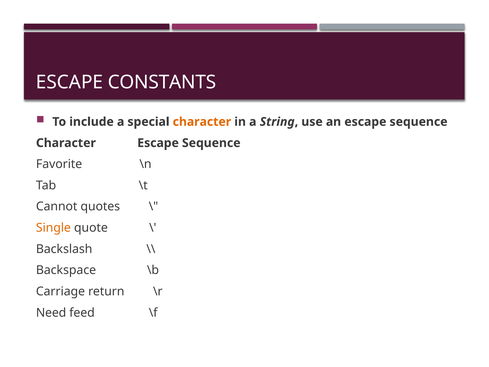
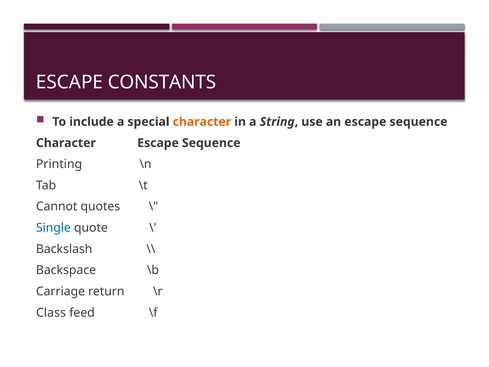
Favorite: Favorite -> Printing (59, 164)
Single colour: orange -> blue (53, 228)
Need: Need -> Class (51, 312)
